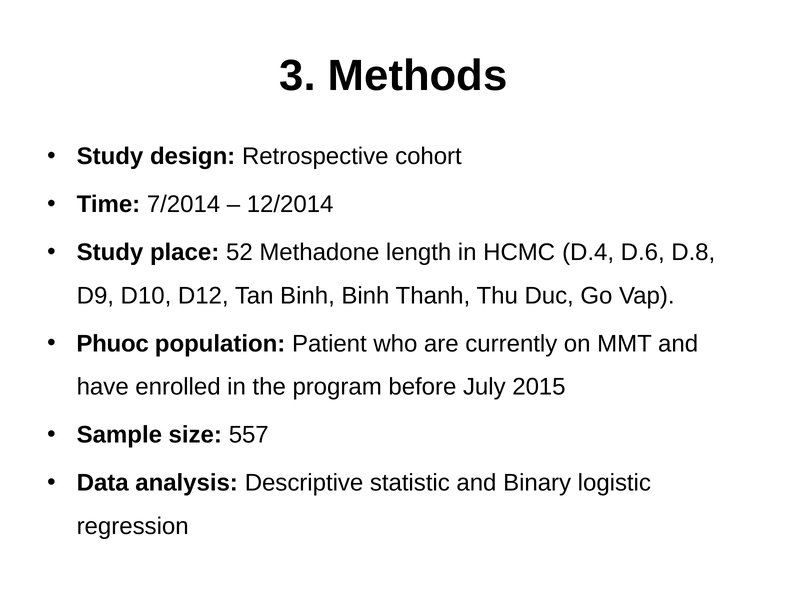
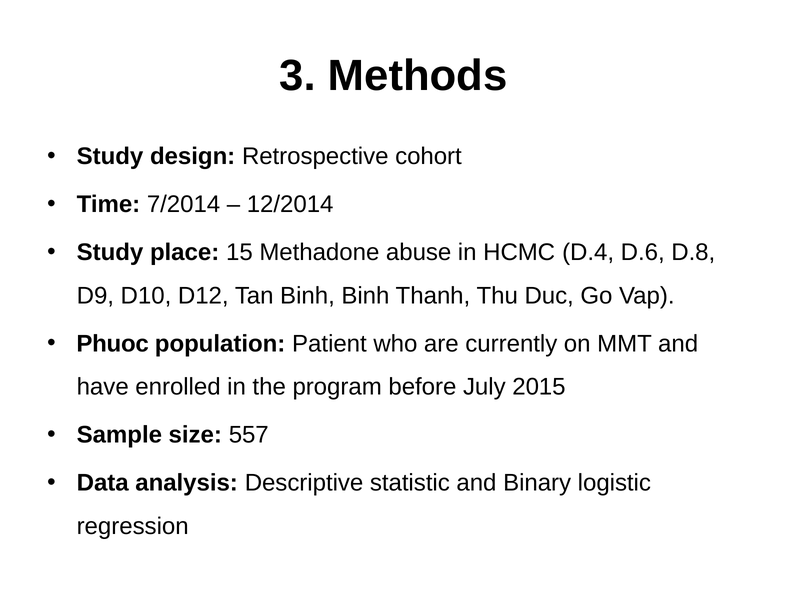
52: 52 -> 15 (239, 253)
length: length -> abuse (419, 253)
